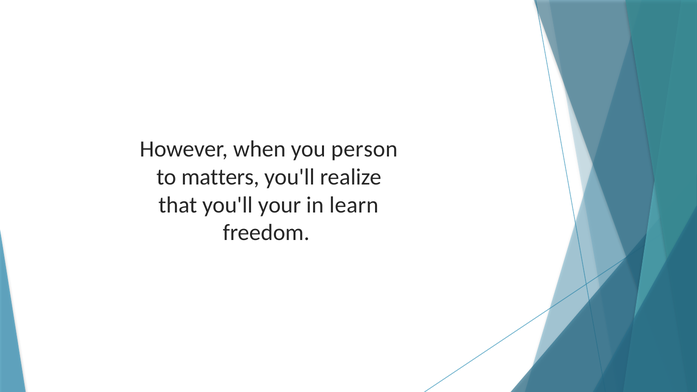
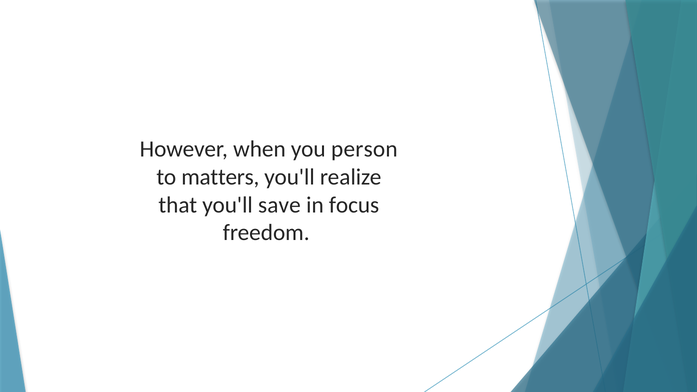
your: your -> save (279, 205)
learn: learn -> focus (354, 205)
